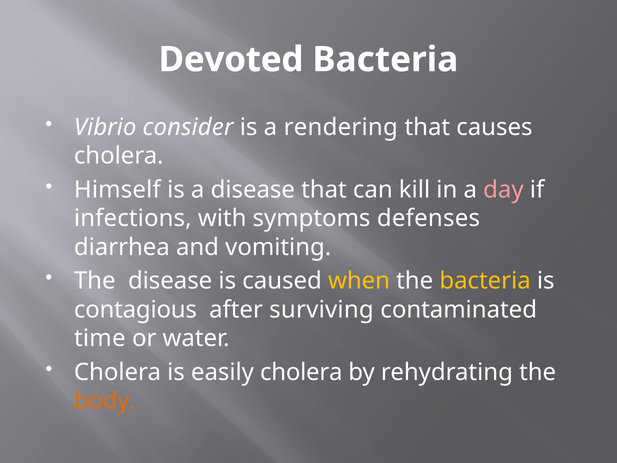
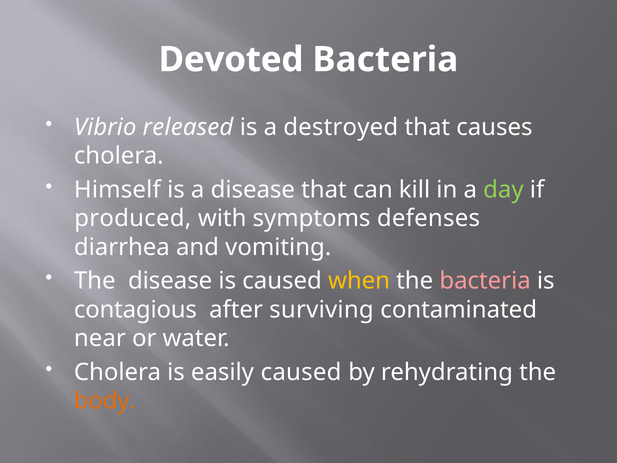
consider: consider -> released (188, 127)
rendering: rendering -> destroyed (341, 127)
day colour: pink -> light green (503, 190)
infections: infections -> produced (133, 218)
bacteria colour: yellow -> pink (485, 281)
time: time -> near (100, 338)
easily cholera: cholera -> caused (301, 372)
